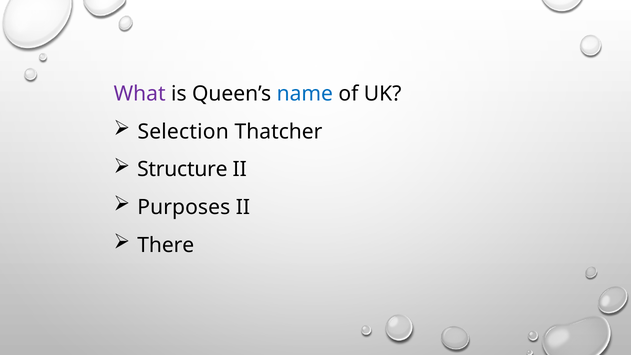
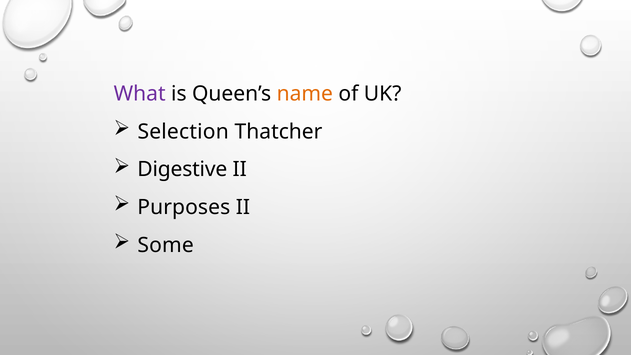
name colour: blue -> orange (305, 94)
Structure: Structure -> Digestive (182, 169)
There: There -> Some (166, 245)
